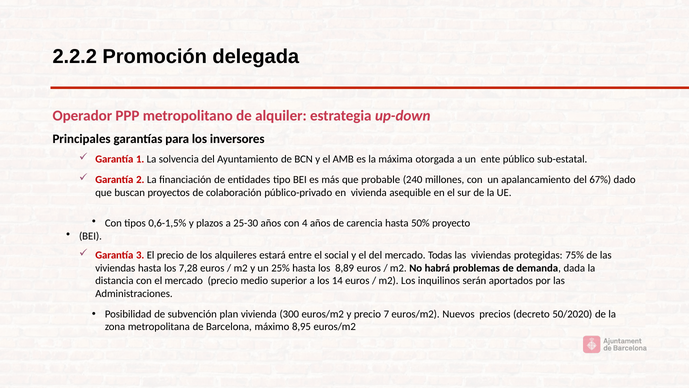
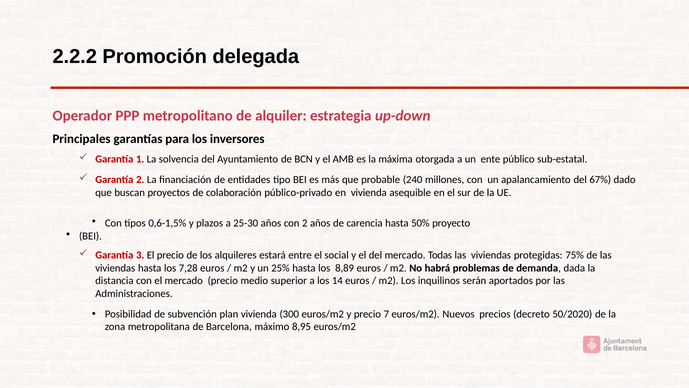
con 4: 4 -> 2 (305, 223)
